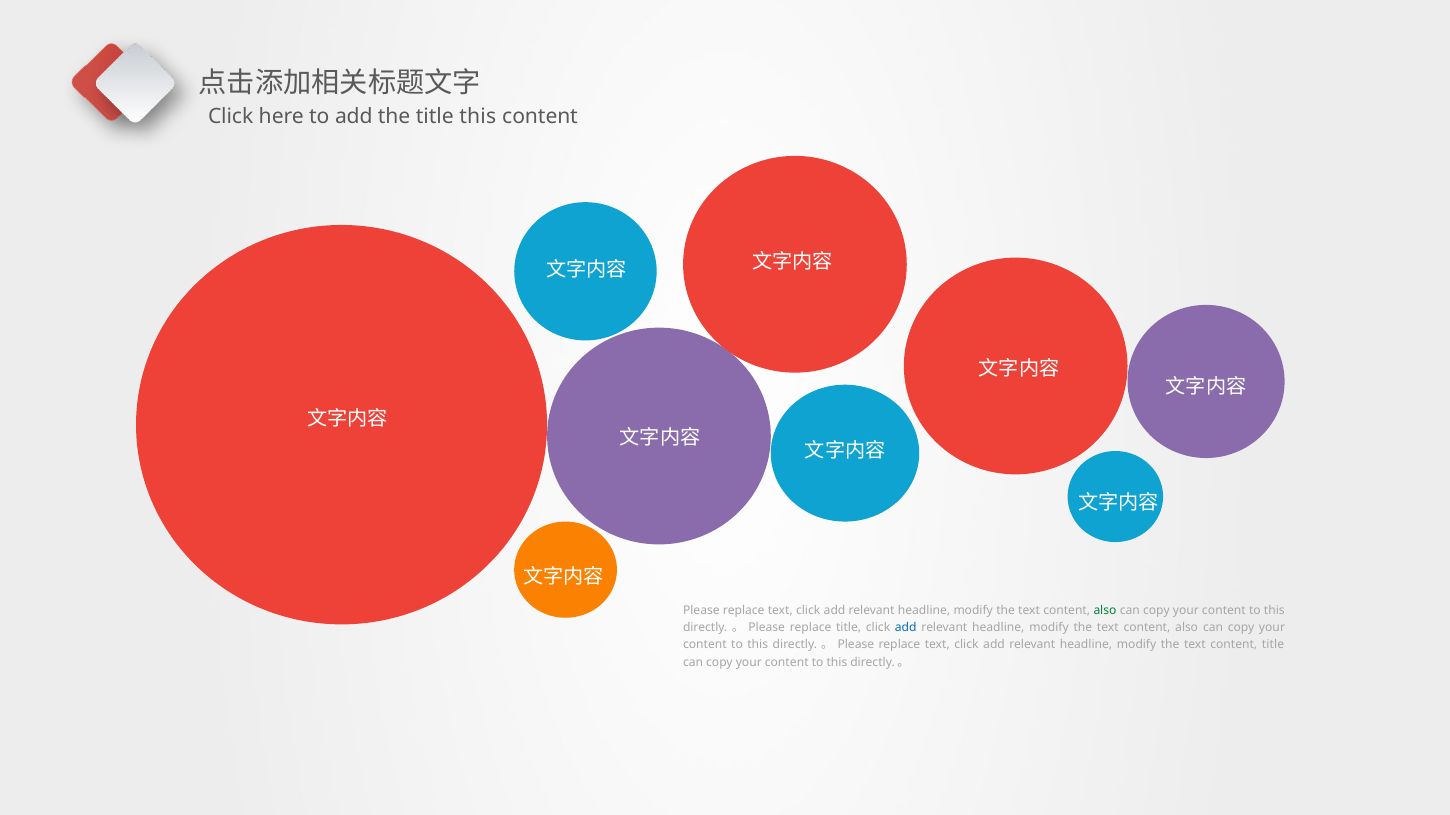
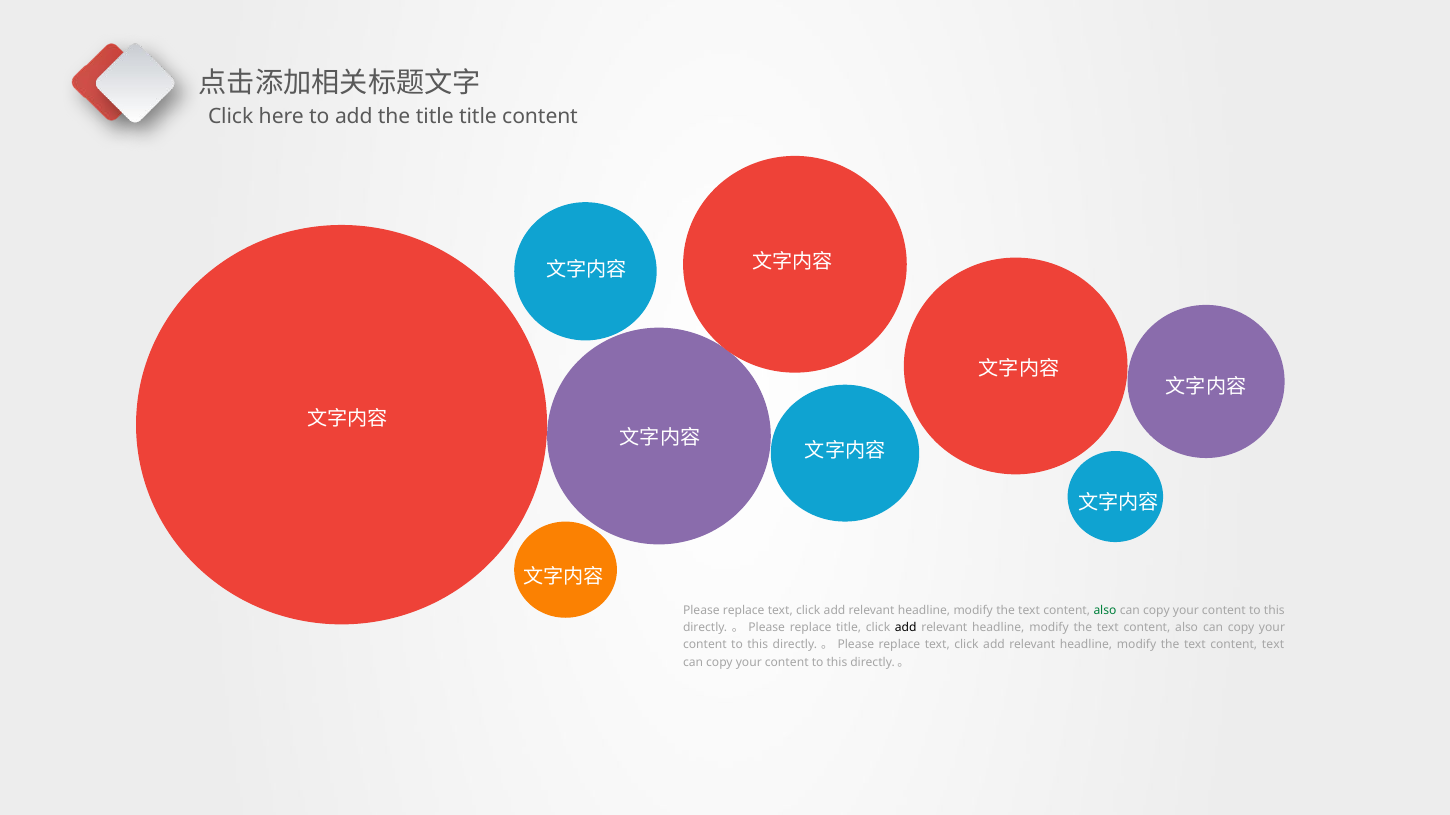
this: this -> title (478, 117)
add colour: blue -> black (906, 628)
content title: title -> text (1273, 645)
